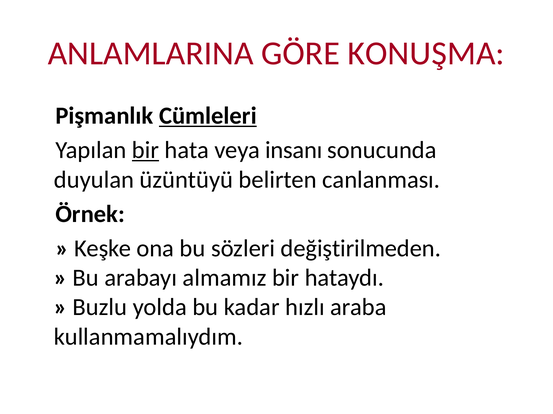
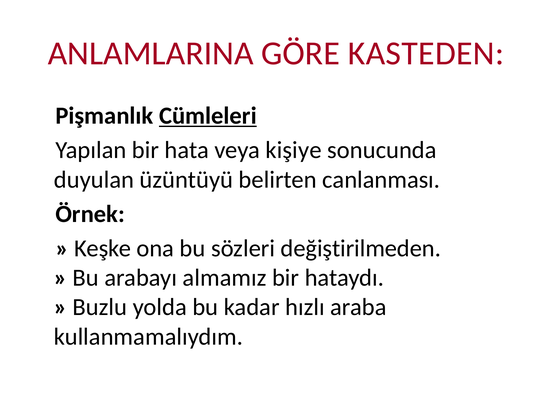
KONUŞMA: KONUŞMA -> KASTEDEN (426, 54)
bir underline: present -> none (145, 150)
insanı: insanı -> kişiye (294, 150)
